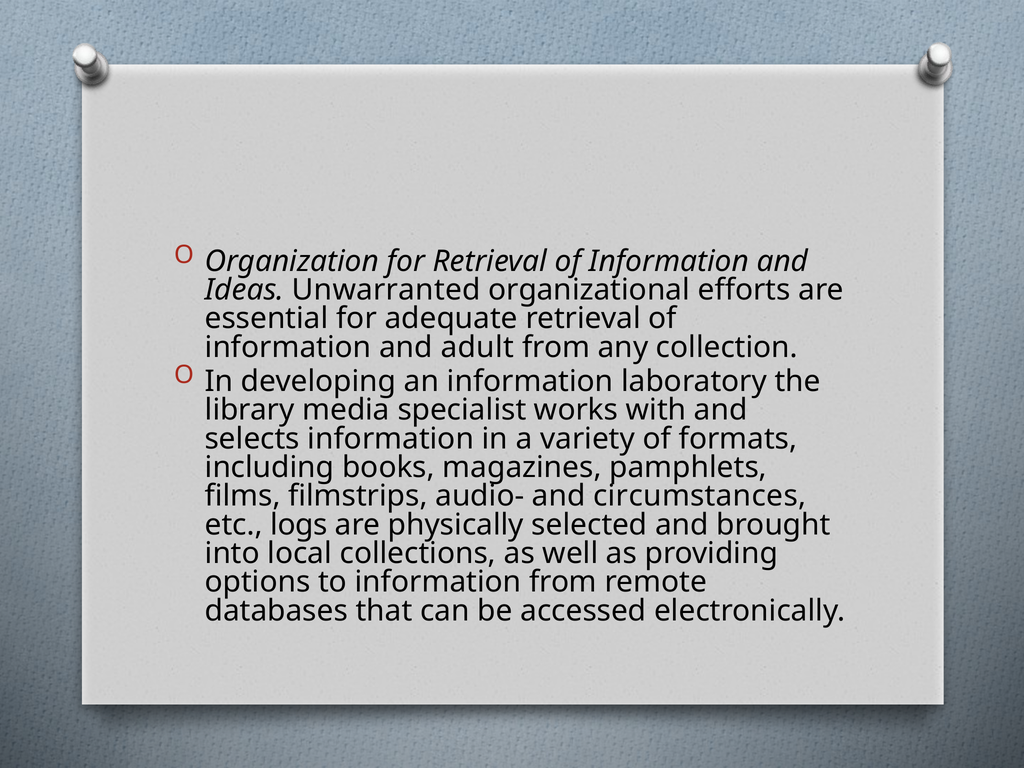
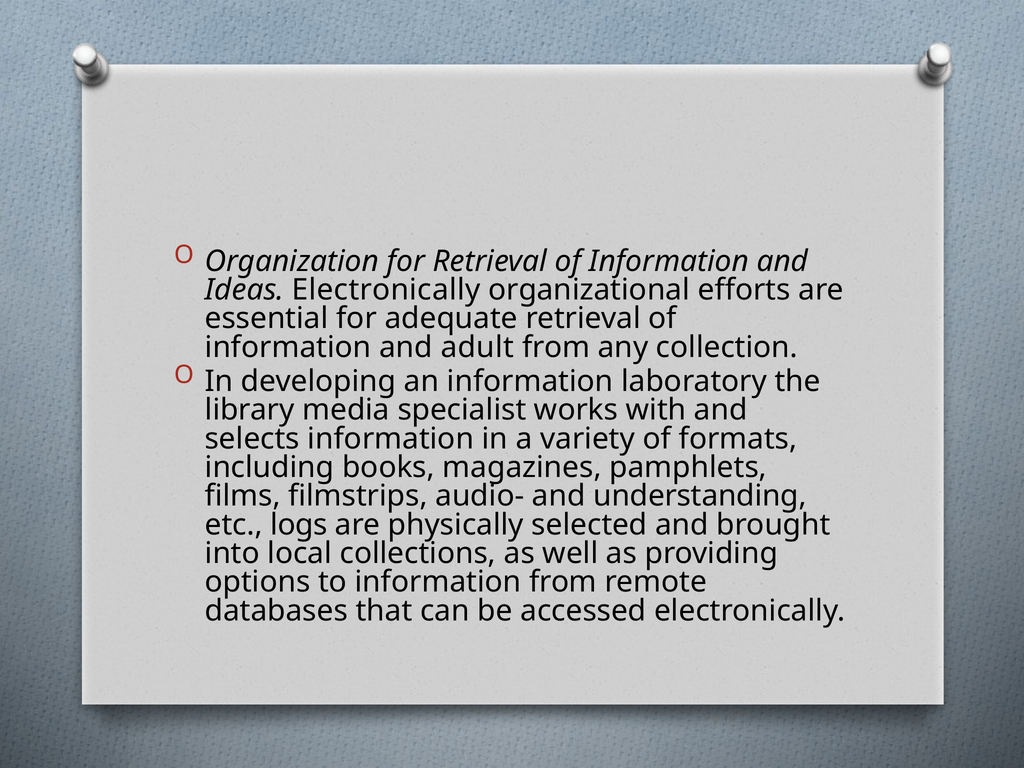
Ideas Unwarranted: Unwarranted -> Electronically (386, 290)
circumstances: circumstances -> understanding (700, 496)
